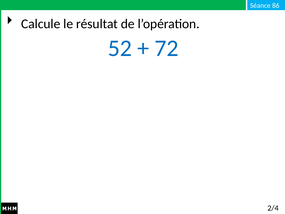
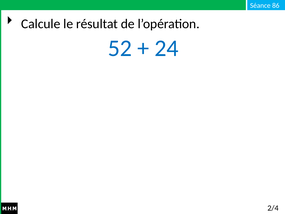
72: 72 -> 24 (167, 48)
